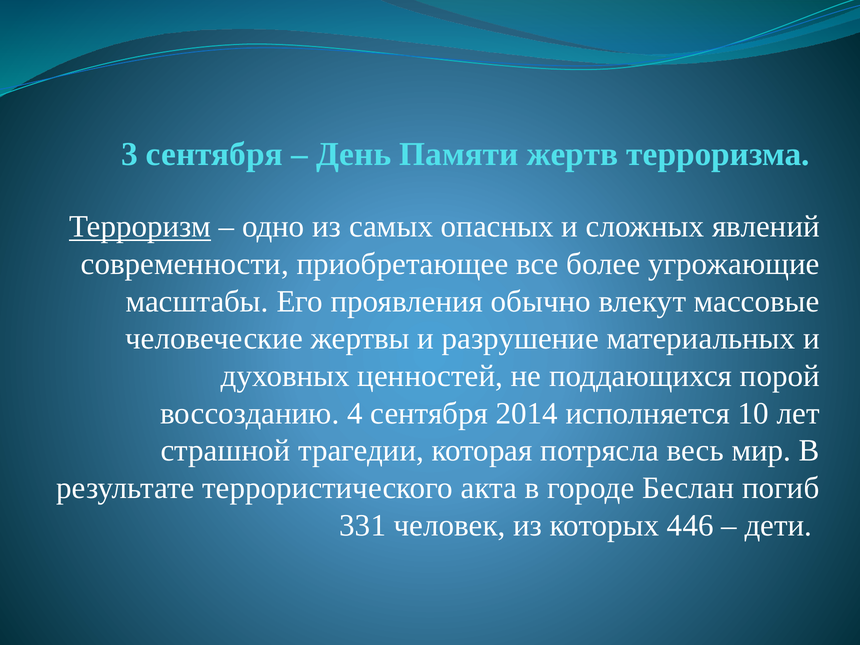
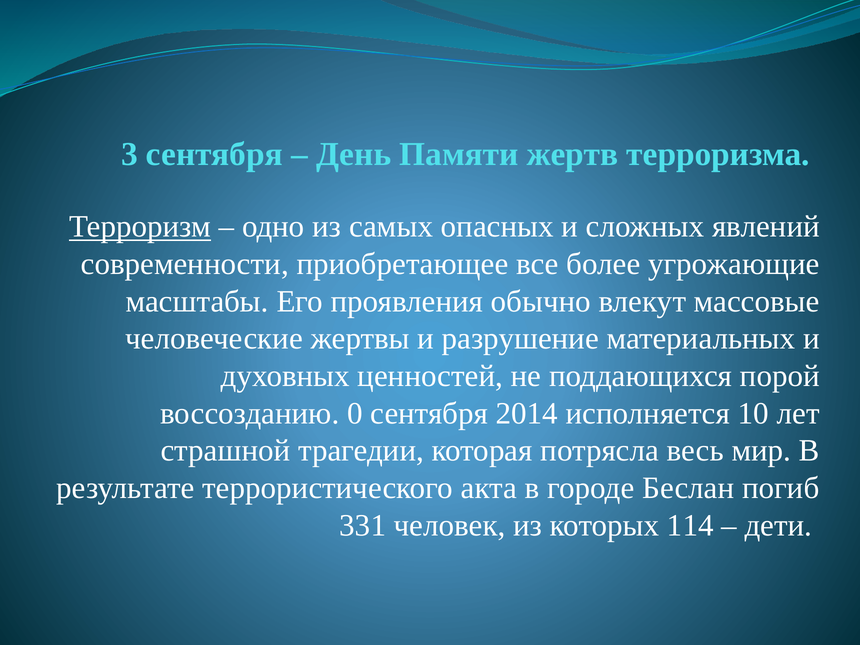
4: 4 -> 0 (355, 413)
446: 446 -> 114 (690, 525)
